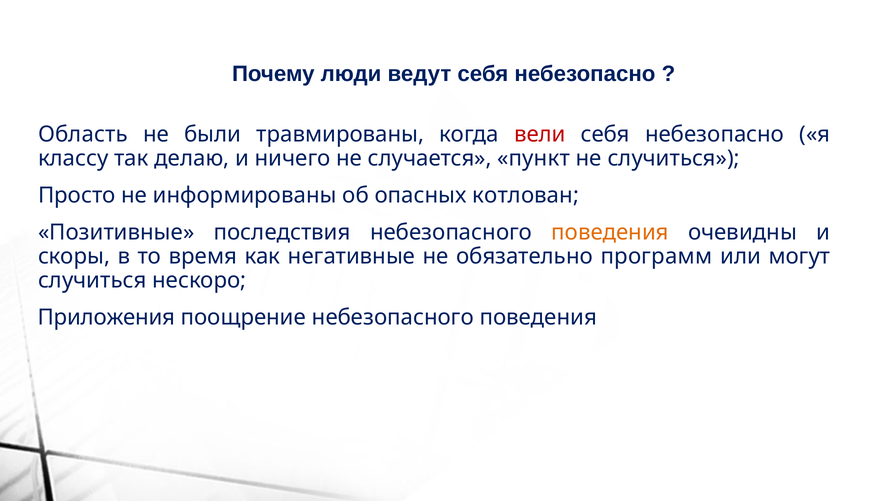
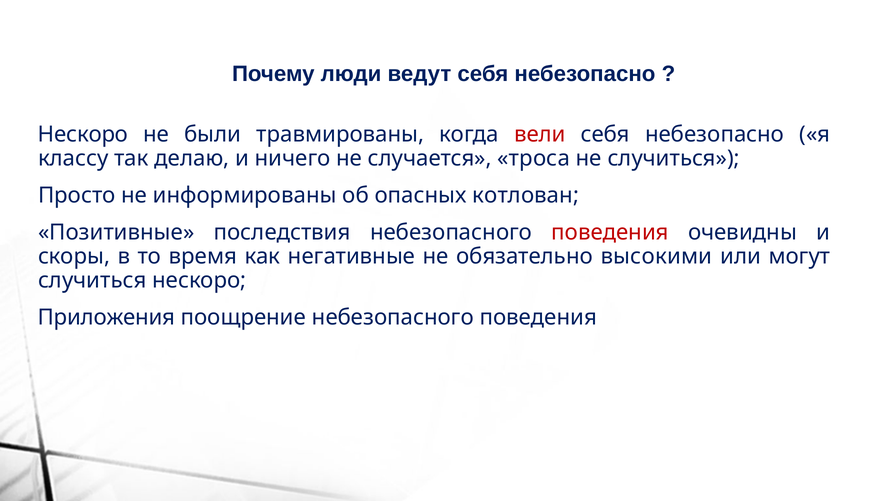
Область: Область -> Нескоро (83, 134)
пункт: пункт -> троса (534, 158)
поведения colour: orange -> red (610, 232)
программ: программ -> высокими (656, 256)
